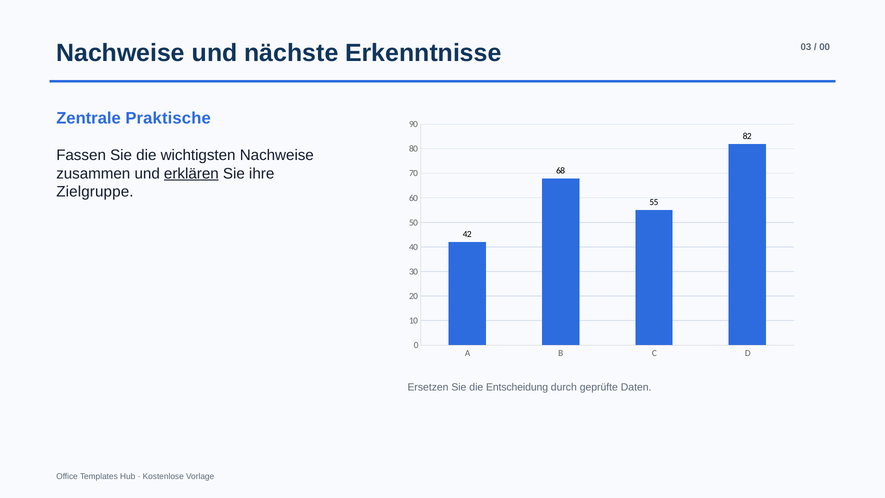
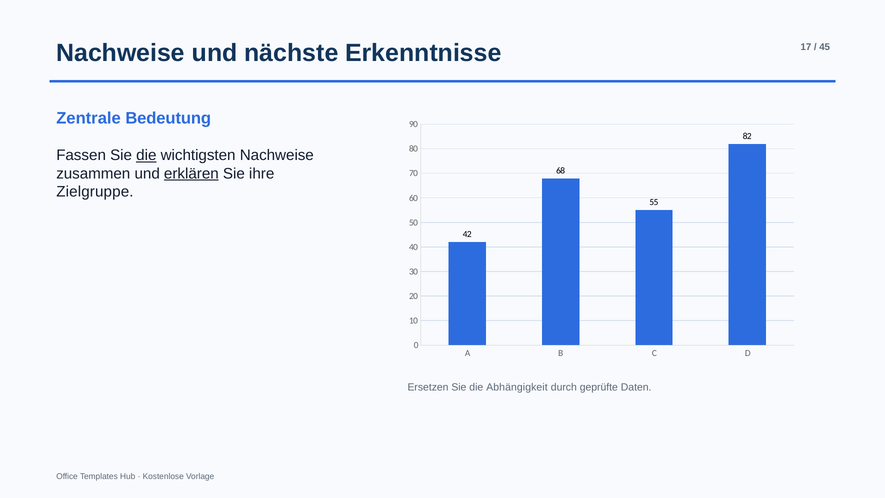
03: 03 -> 17 (806, 47)
00: 00 -> 45 (825, 47)
Praktische: Praktische -> Bedeutung (168, 118)
die underline: none -> present (146, 155)
Entscheidung: Entscheidung -> Abhängigkeit (517, 387)
